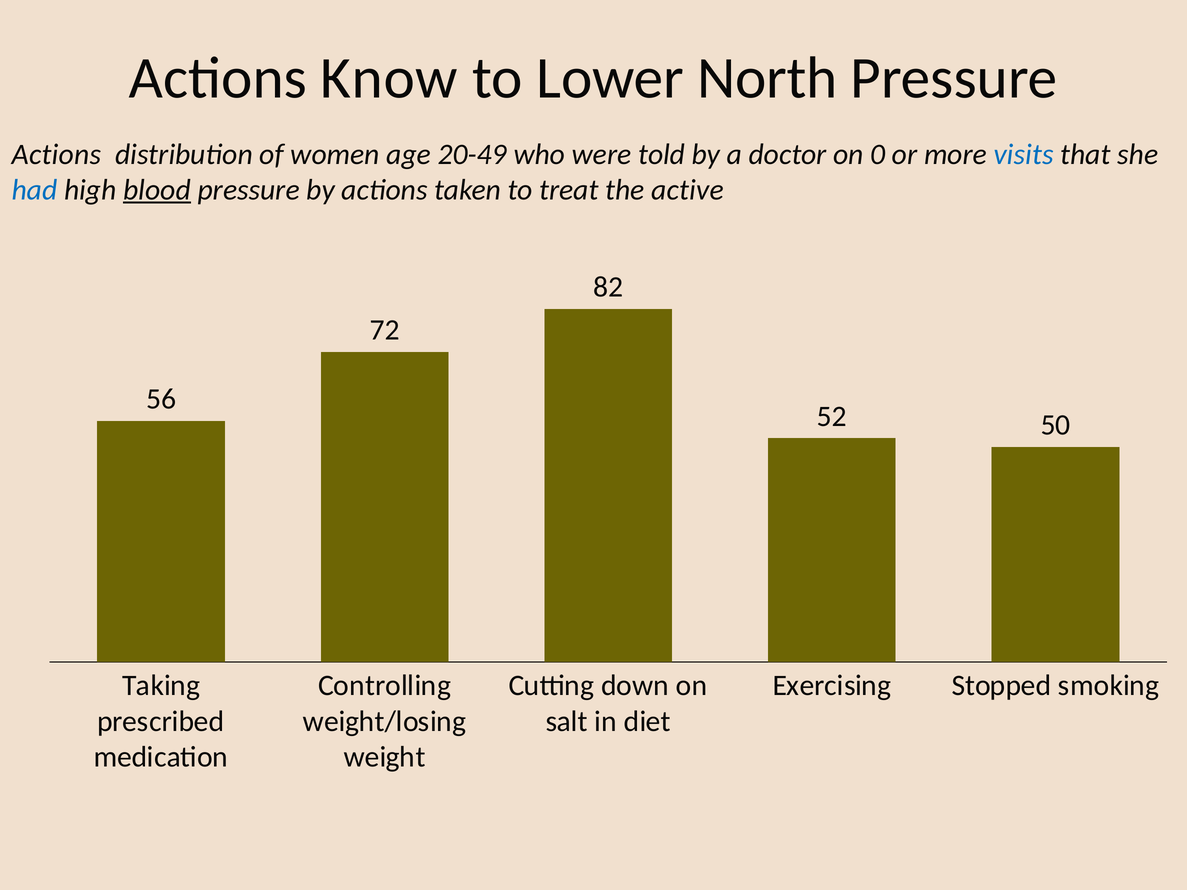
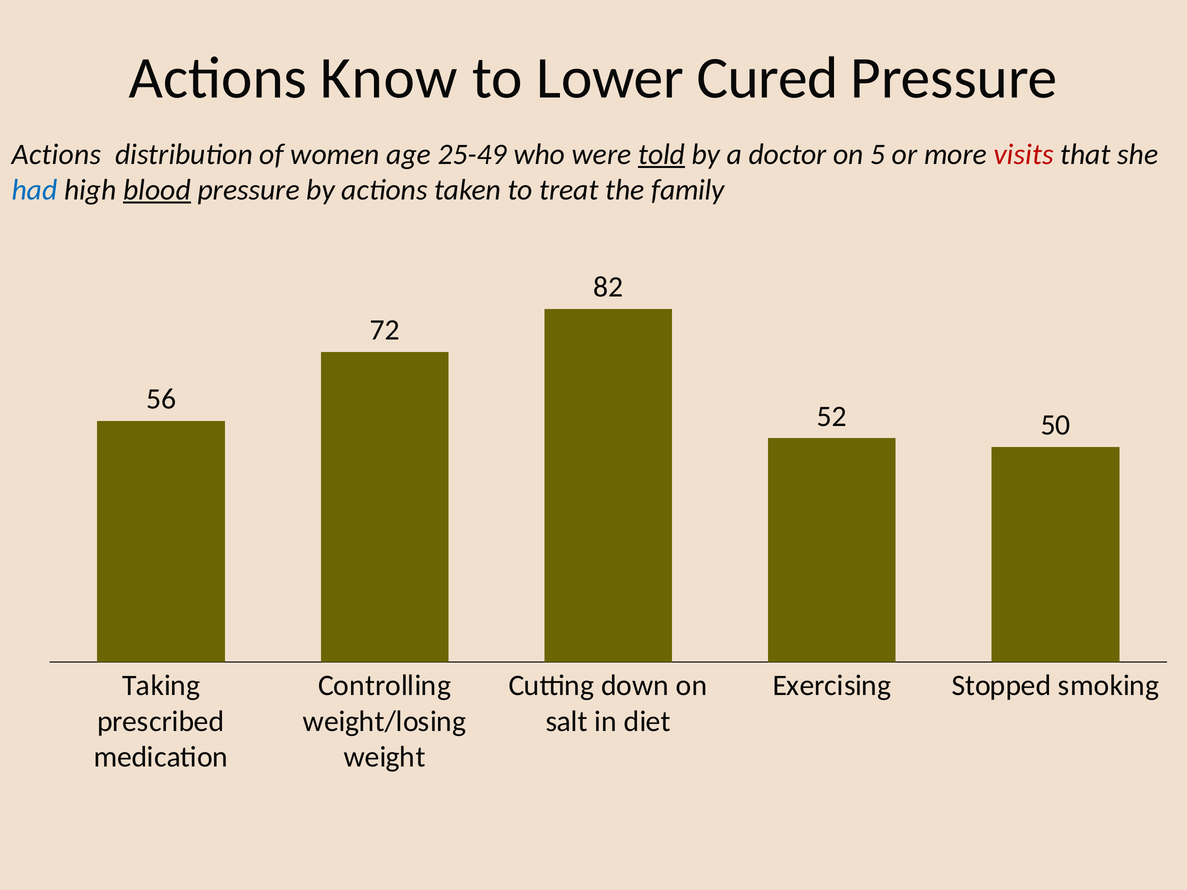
North: North -> Cured (768, 78)
20-49: 20-49 -> 25-49 (472, 154)
told underline: none -> present (662, 154)
0: 0 -> 5 (878, 154)
visits colour: blue -> red (1024, 154)
active: active -> family (688, 190)
